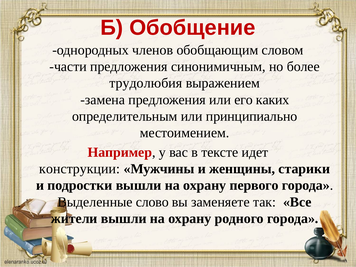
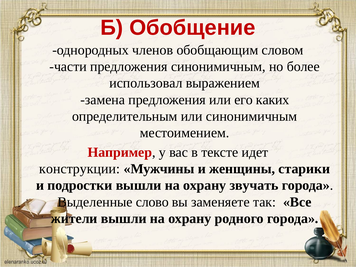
трудолюбия: трудолюбия -> использовал (146, 83)
или принципиально: принципиально -> синонимичным (252, 116)
первого: первого -> звучать (254, 185)
